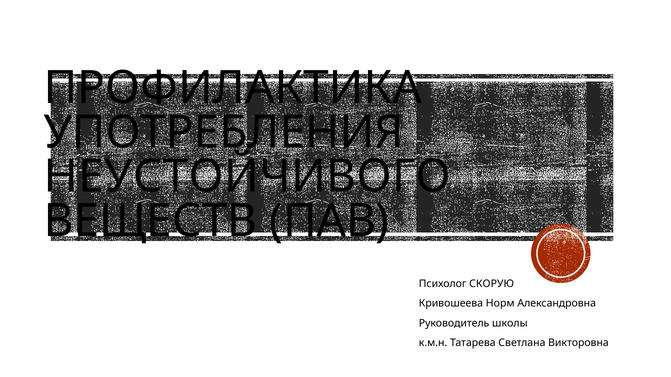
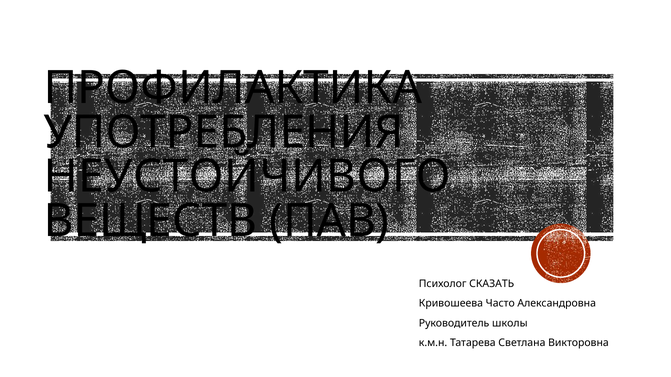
СКОРУЮ: СКОРУЮ -> СКАЗАТЬ (492, 284)
Норм: Норм -> Часто (500, 304)
